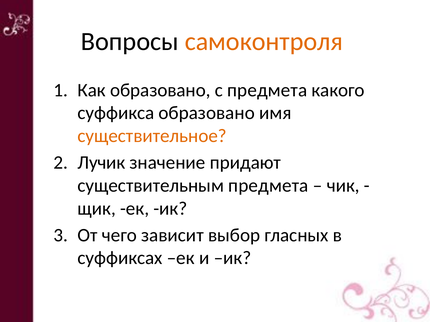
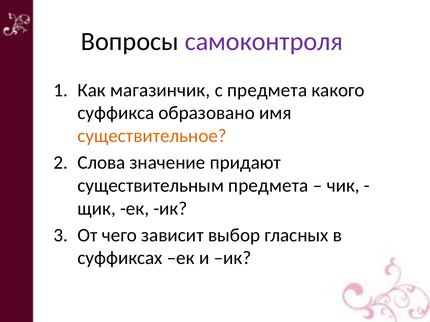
самоконтроля colour: orange -> purple (264, 42)
Как образовано: образовано -> магазинчик (160, 90)
Лучик: Лучик -> Слова (101, 163)
